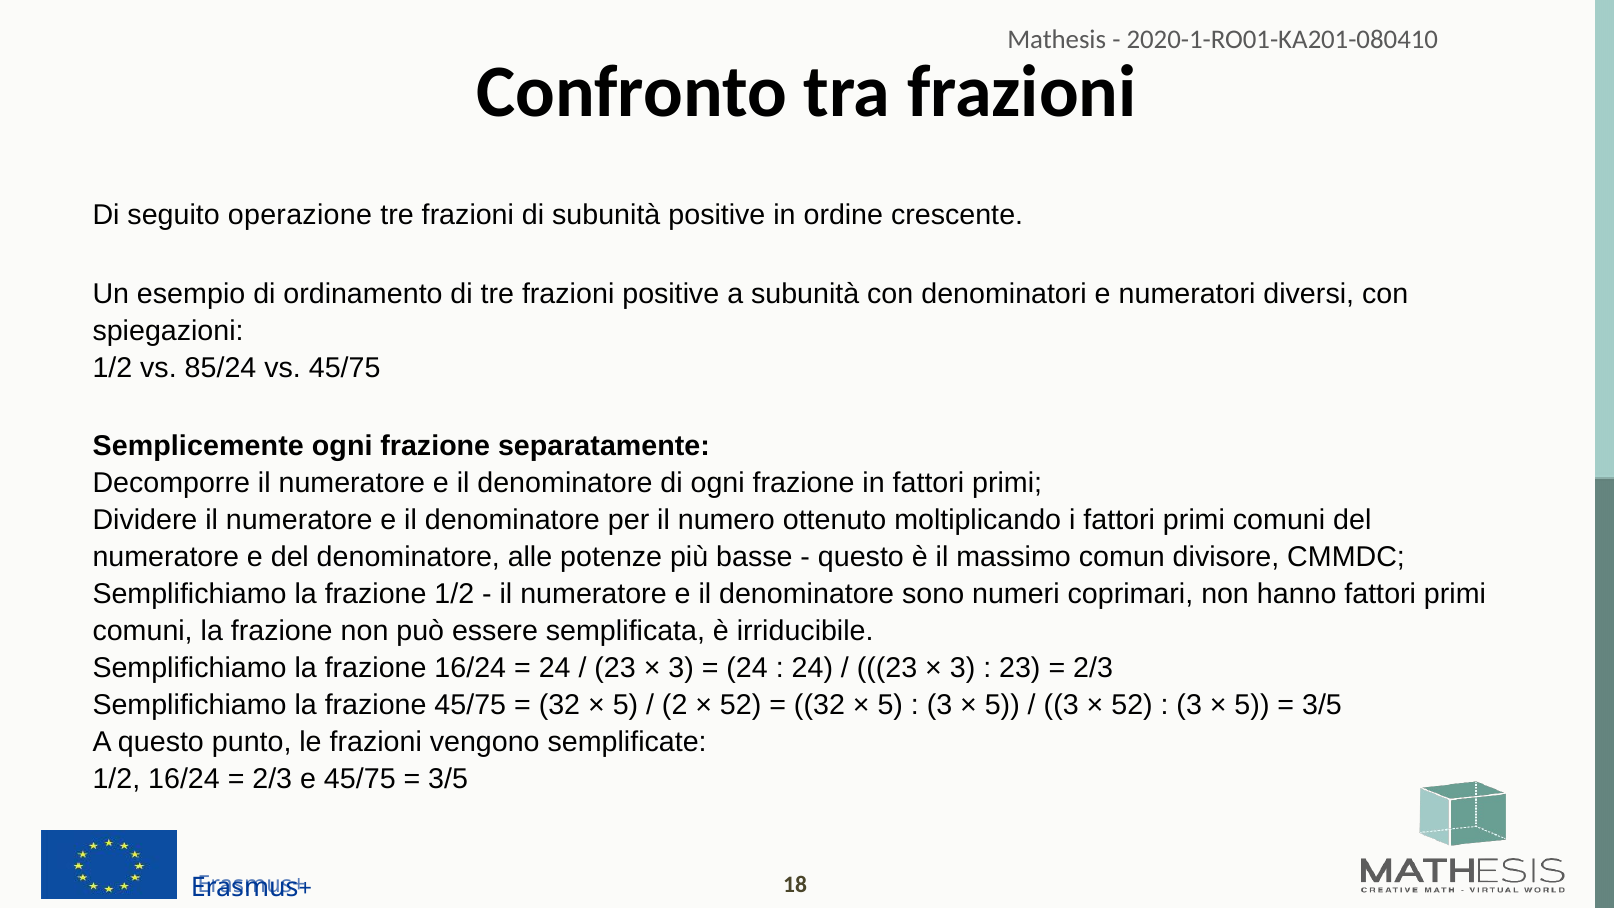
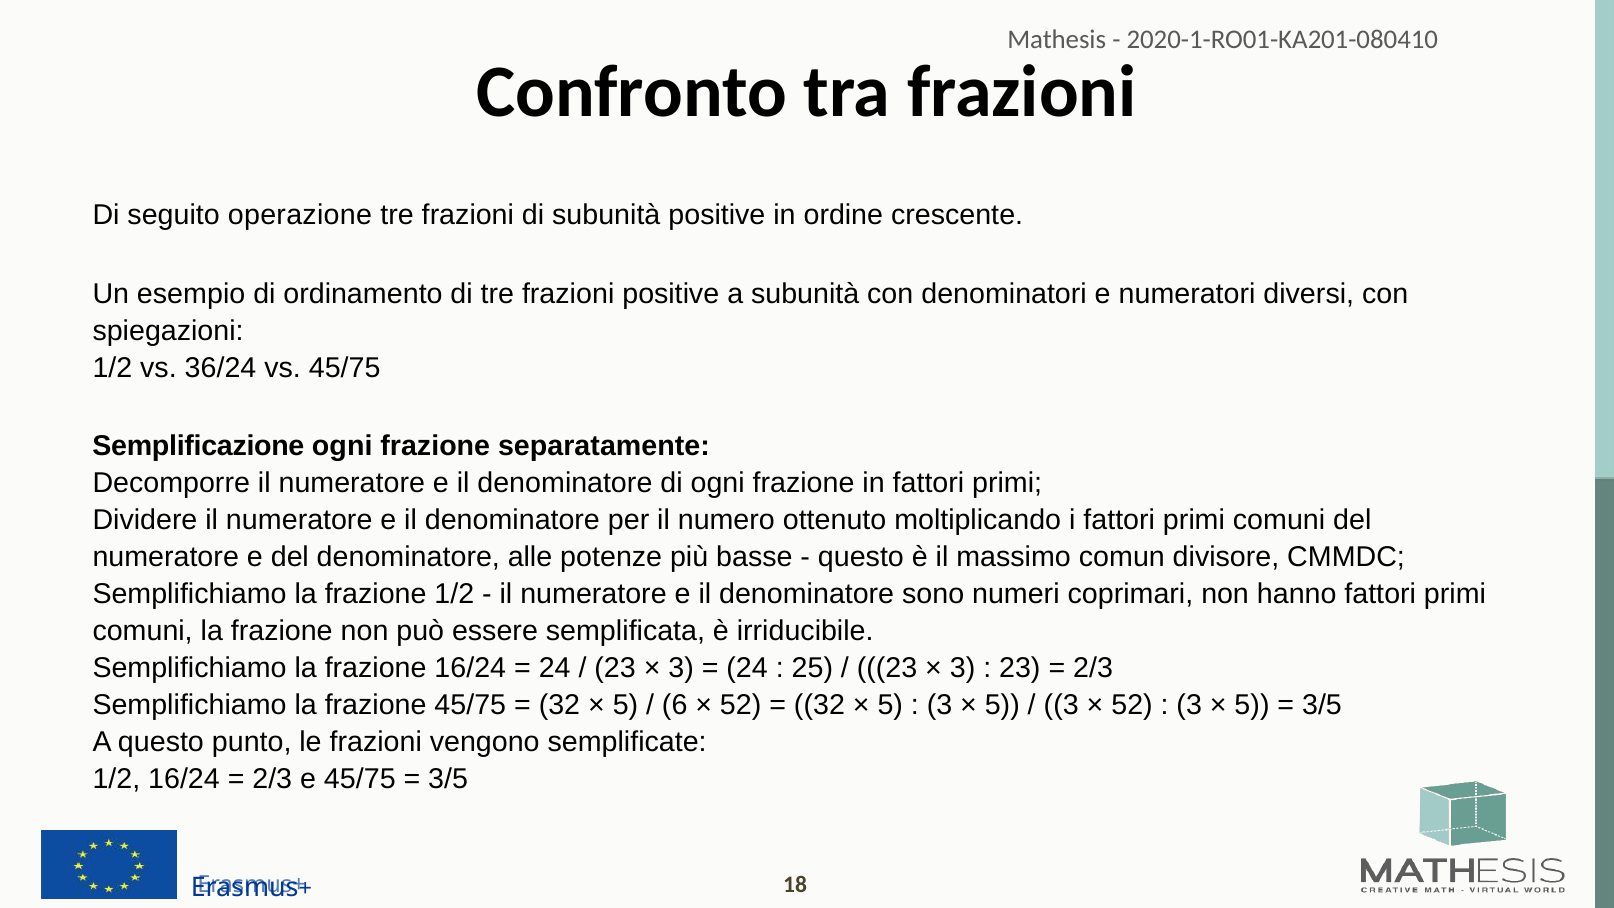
85/24: 85/24 -> 36/24 (221, 368)
Semplicemente: Semplicemente -> Semplificazione (198, 446)
24: 24 -> 25 (812, 668)
2: 2 -> 6 (675, 705)
